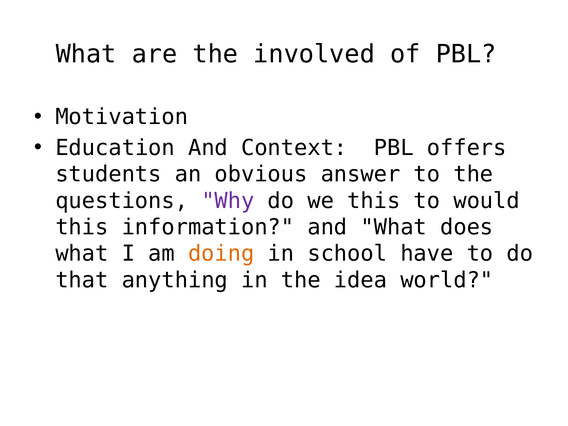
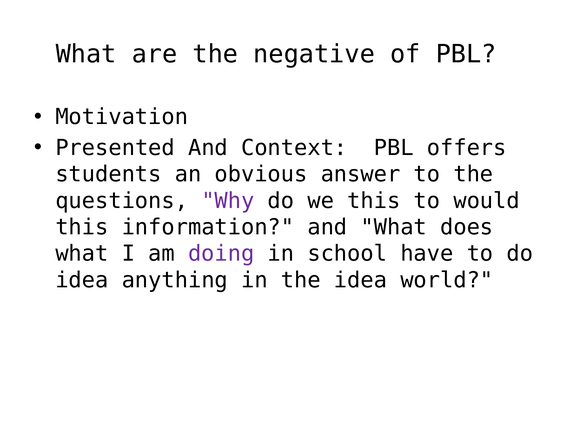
involved: involved -> negative (314, 54)
Education: Education -> Presented (115, 148)
doing colour: orange -> purple (221, 254)
that: that -> idea (82, 280)
